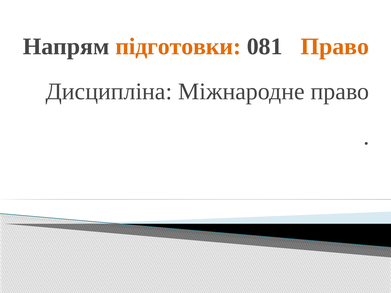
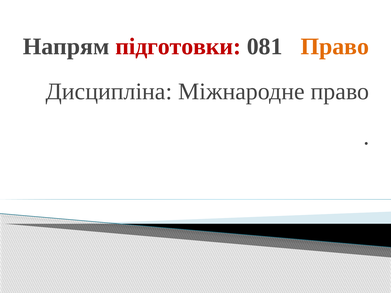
підготовки colour: orange -> red (178, 46)
